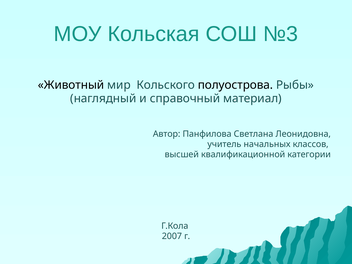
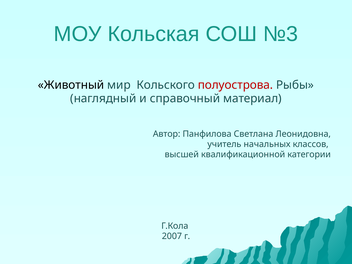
полуострова colour: black -> red (235, 85)
